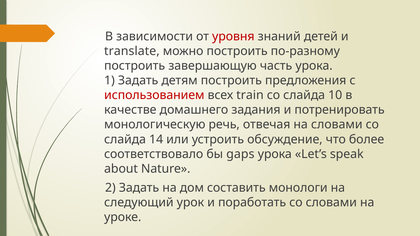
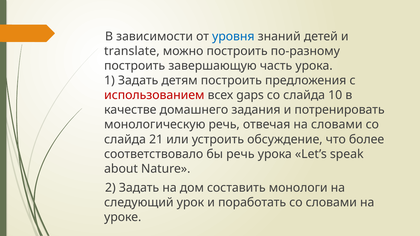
уровня colour: red -> blue (233, 36)
train: train -> gaps (250, 95)
14: 14 -> 21 (156, 139)
бы gaps: gaps -> речь (240, 154)
